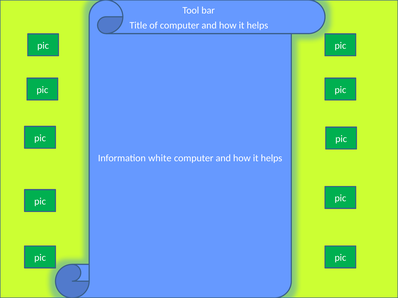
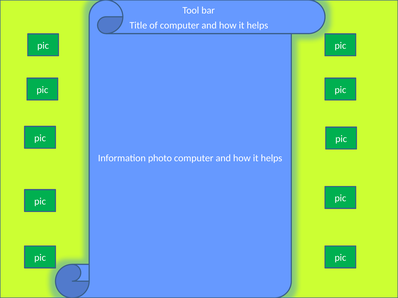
white: white -> photo (160, 158)
